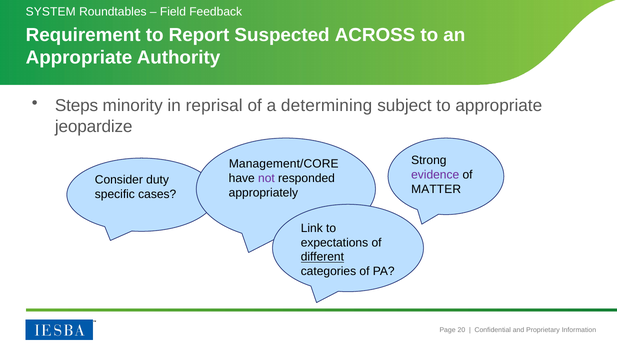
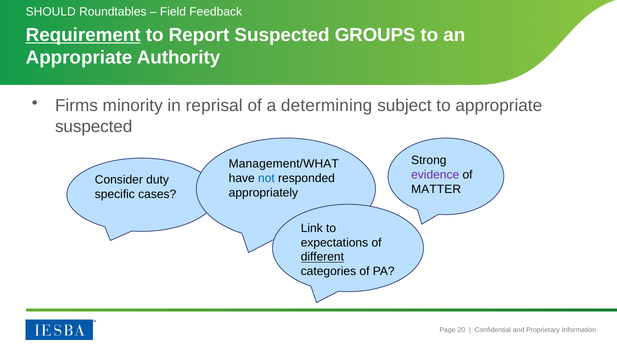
SYSTEM: SYSTEM -> SHOULD (51, 12)
Requirement underline: none -> present (83, 35)
ACROSS: ACROSS -> GROUPS (375, 35)
Steps: Steps -> Firms (76, 106)
jeopardize: jeopardize -> suspected (94, 126)
Management/CORE: Management/CORE -> Management/WHAT (284, 164)
not colour: purple -> blue (266, 178)
